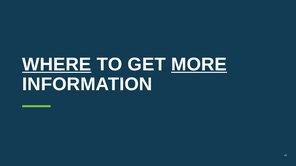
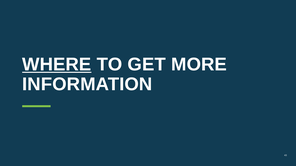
MORE underline: present -> none (199, 65)
